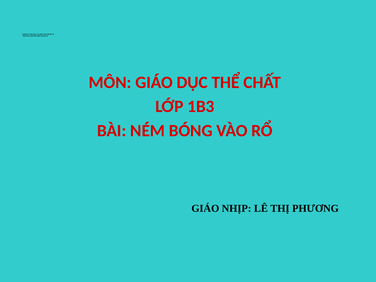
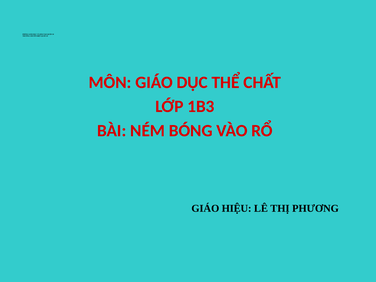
NHỊP: NHỊP -> HIỆU (237, 209)
